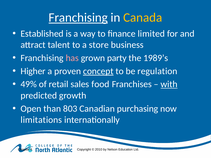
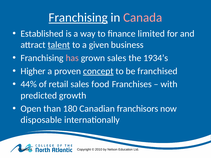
Canada colour: yellow -> pink (143, 18)
talent underline: none -> present (59, 45)
store: store -> given (99, 45)
grown party: party -> sales (117, 58)
1989’s: 1989’s -> 1934’s (156, 58)
regulation: regulation -> franchised (157, 71)
49%: 49% -> 44% (29, 84)
with underline: present -> none (169, 84)
803: 803 -> 180 (70, 109)
purchasing: purchasing -> franchisors (138, 109)
limitations: limitations -> disposable (41, 120)
